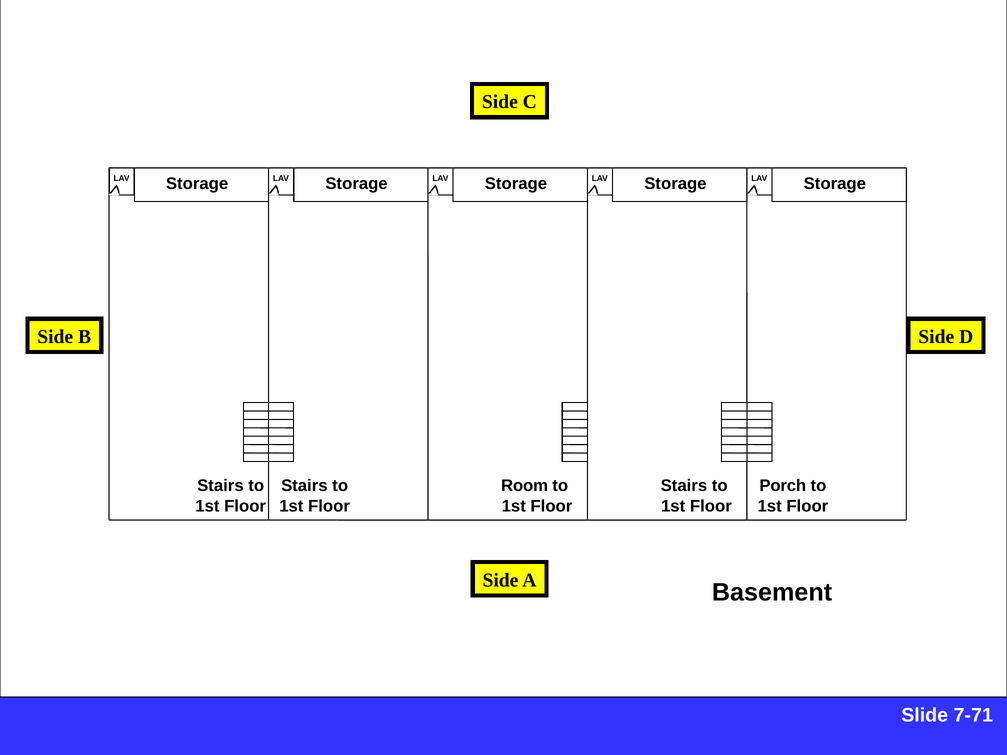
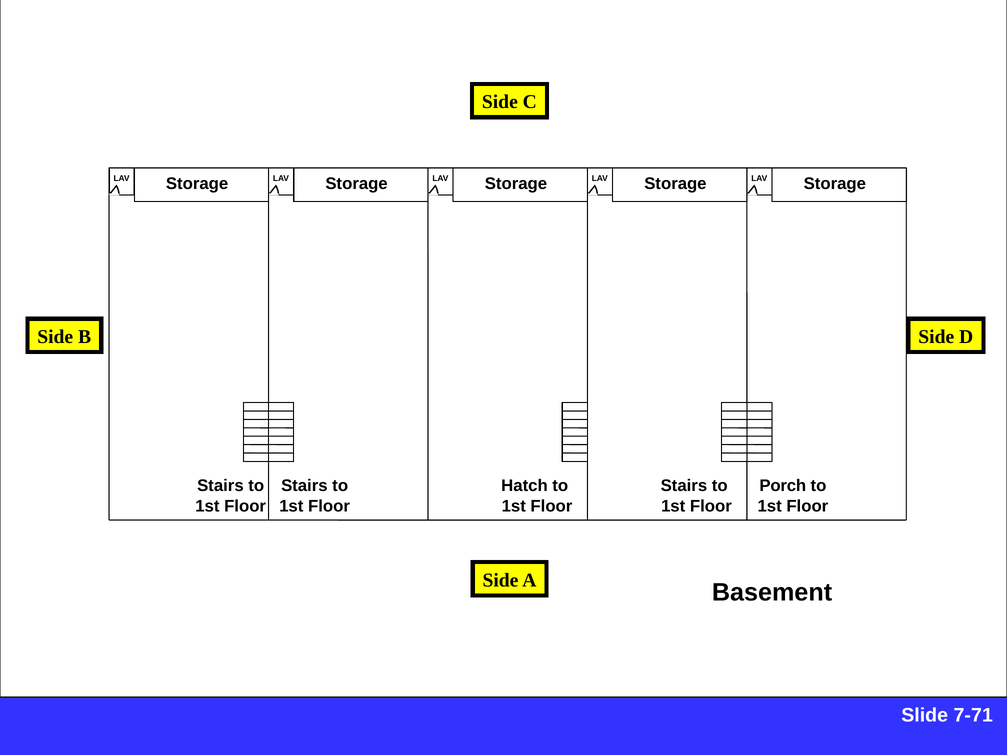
Room: Room -> Hatch (524, 486)
